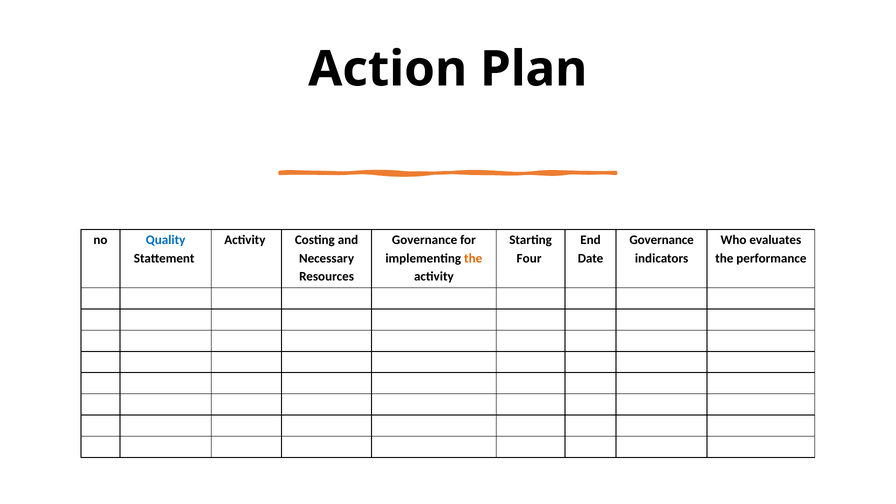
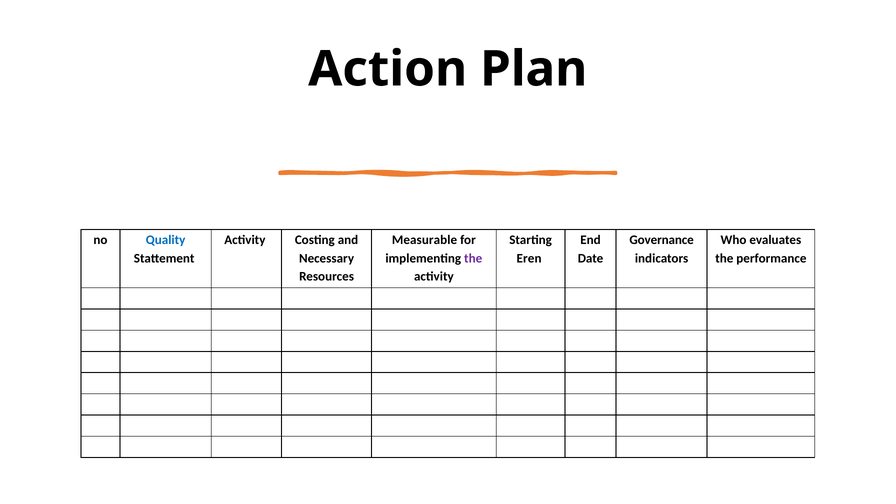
Governance: Governance -> Measurable (425, 240)
the colour: orange -> purple (473, 258)
Four: Four -> Eren (529, 258)
